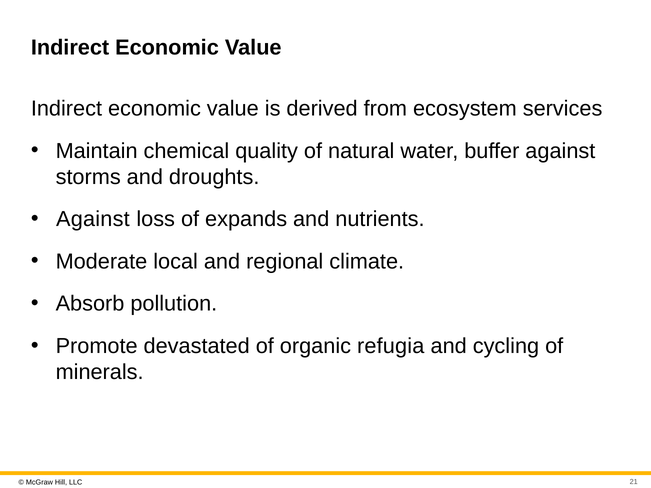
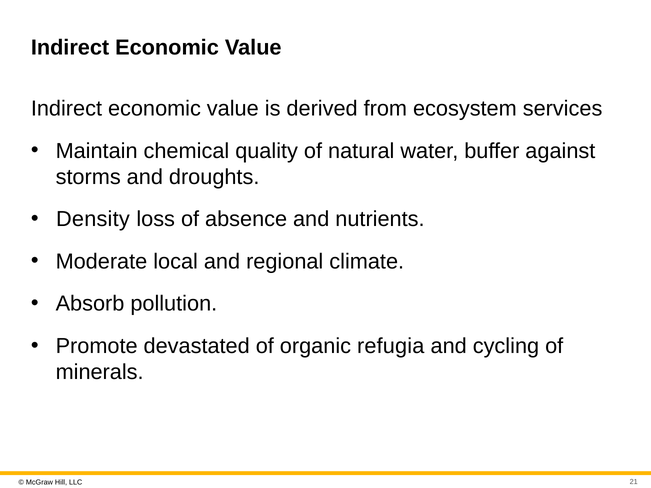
Against: Against -> Density (93, 219)
expands: expands -> absence (246, 219)
